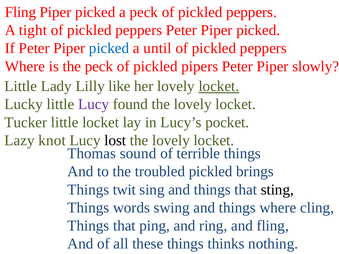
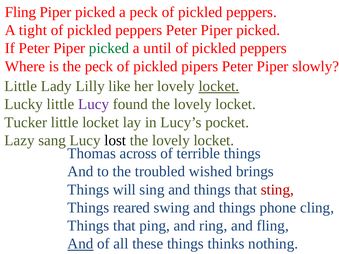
picked colour: blue -> green (109, 48)
knot: knot -> sang (52, 141)
sound: sound -> across (138, 154)
troubled pickled: pickled -> wished (210, 172)
twit: twit -> will (124, 190)
sting colour: black -> red (277, 190)
words: words -> reared (132, 208)
things where: where -> phone (278, 208)
And underline: none -> present (80, 244)
